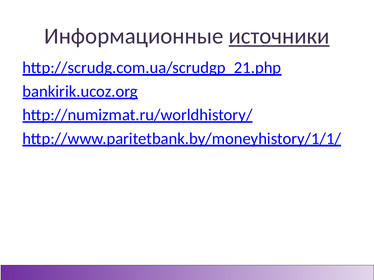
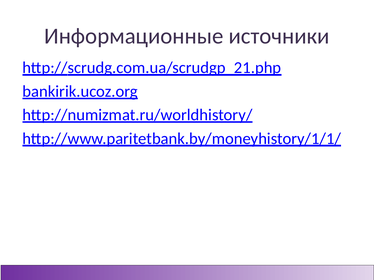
источники underline: present -> none (279, 36)
